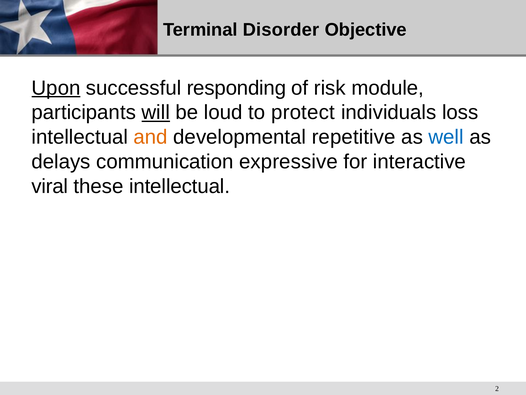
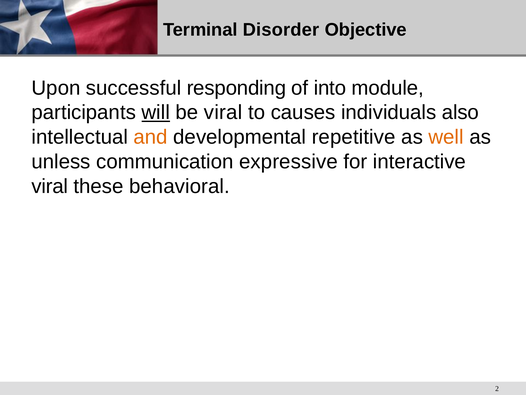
Upon underline: present -> none (56, 88)
risk: risk -> into (330, 88)
be loud: loud -> viral (223, 112)
protect: protect -> causes (303, 112)
loss: loss -> also (460, 112)
well colour: blue -> orange (446, 137)
delays: delays -> unless (61, 162)
these intellectual: intellectual -> behavioral (179, 186)
